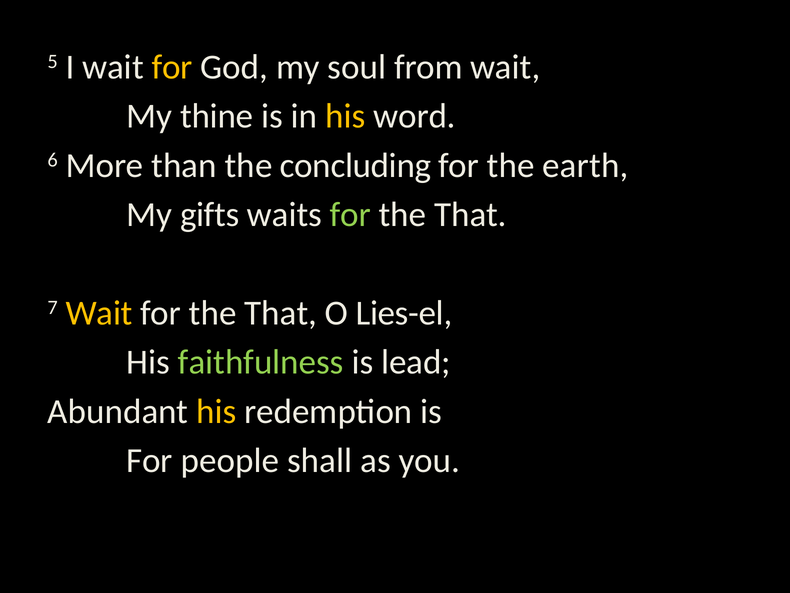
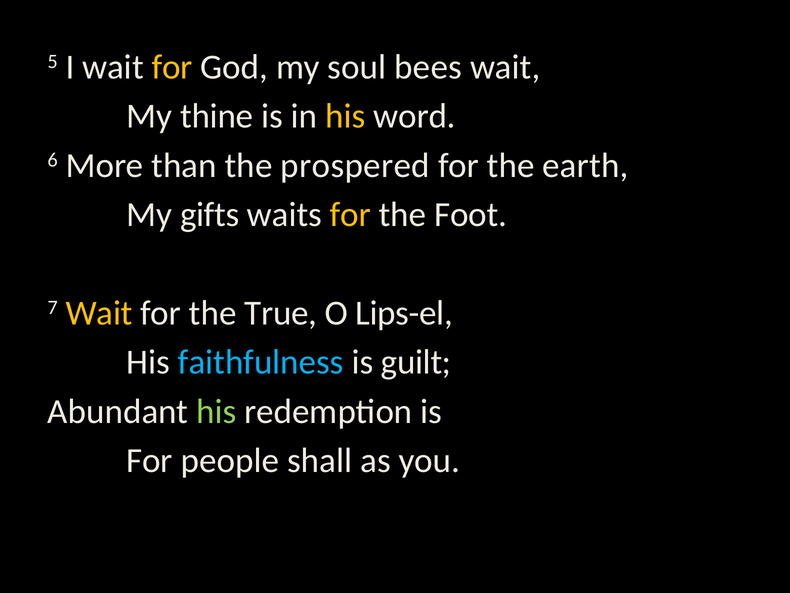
from: from -> bees (428, 67)
concluding: concluding -> prospered (355, 165)
for colour: light green -> yellow (350, 214)
That: That -> Foot (471, 214)
That: That -> True (281, 313)
Lies-el: Lies-el -> Lips-el (404, 313)
faithfulness colour: light green -> light blue (261, 362)
lead: lead -> guilt (416, 362)
his colour: yellow -> light green (216, 411)
